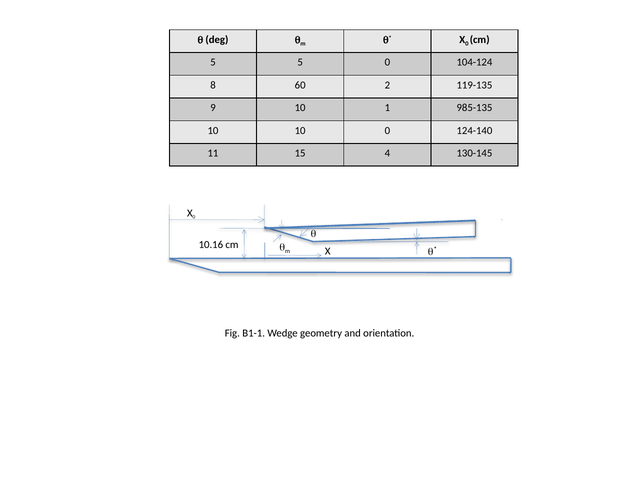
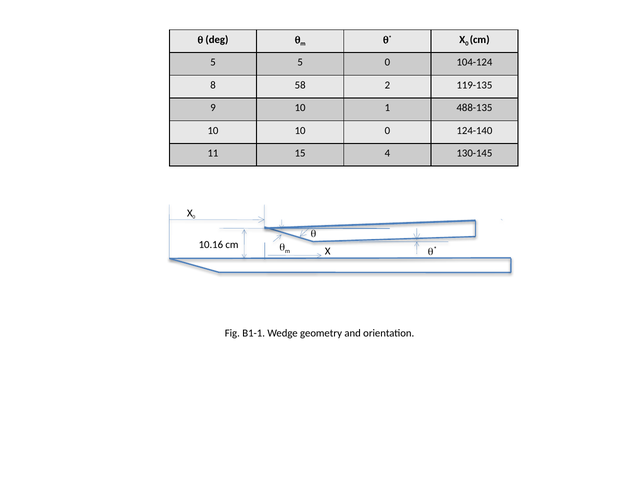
60: 60 -> 58 (300, 85)
985-135: 985-135 -> 488-135 (474, 108)
